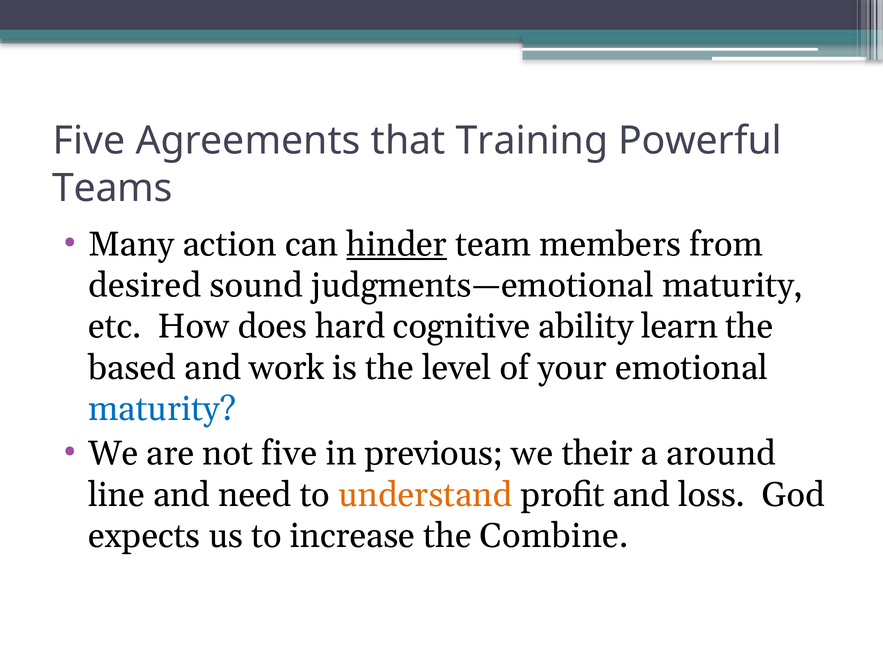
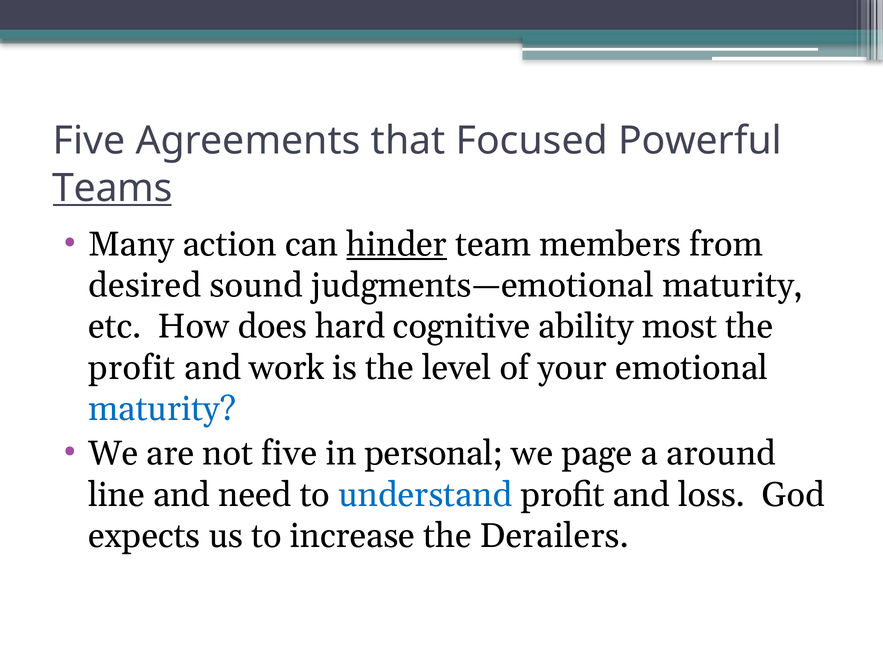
Training: Training -> Focused (532, 141)
Teams underline: none -> present (112, 188)
learn: learn -> most (679, 327)
based: based -> profit (132, 368)
previous: previous -> personal (434, 454)
their: their -> page (597, 454)
understand colour: orange -> blue (425, 495)
Combine: Combine -> Derailers (554, 536)
